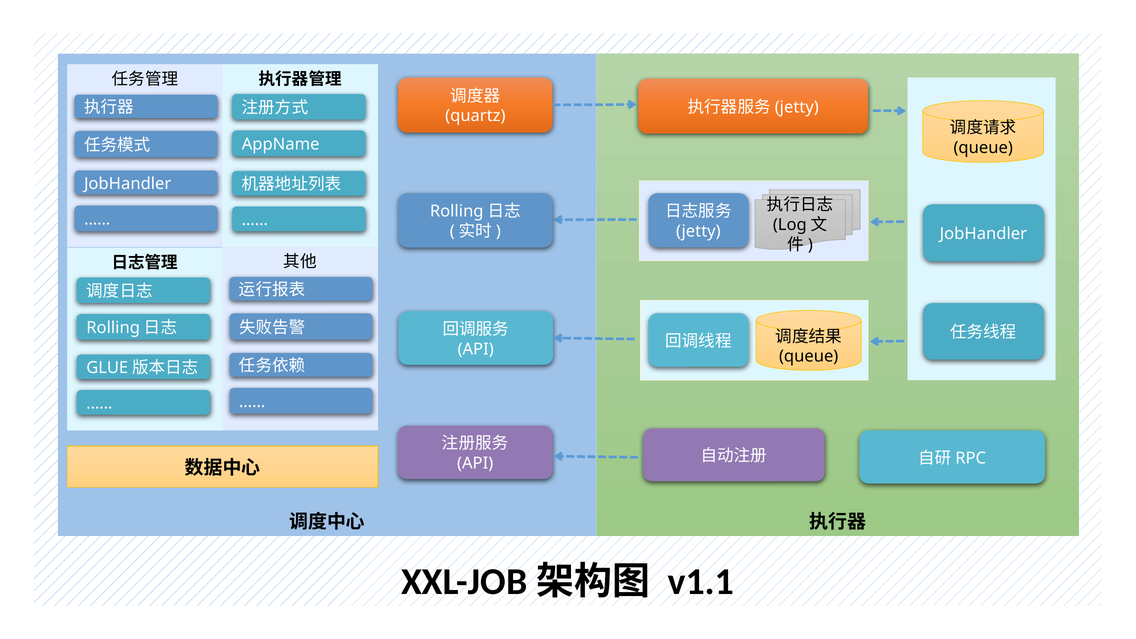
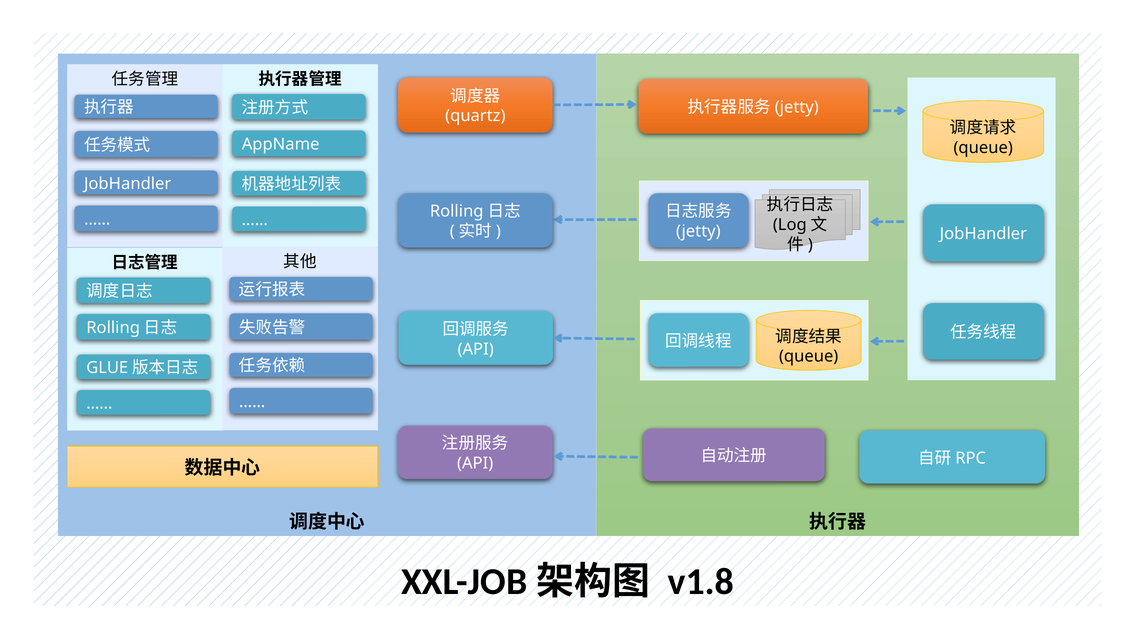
v1.1: v1.1 -> v1.8 (701, 582)
